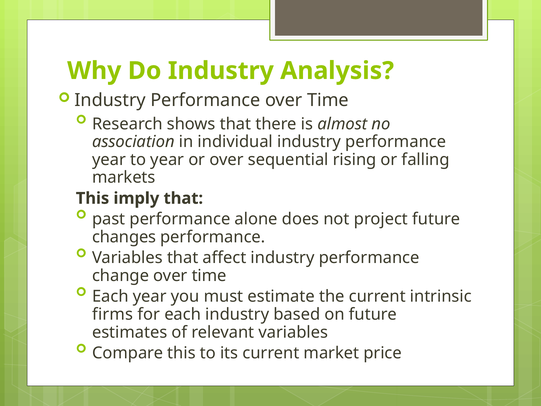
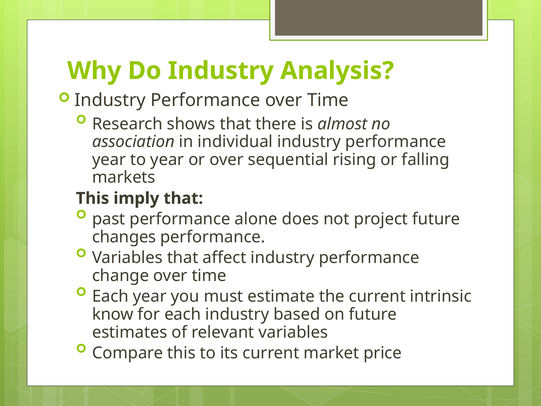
firms: firms -> know (113, 314)
